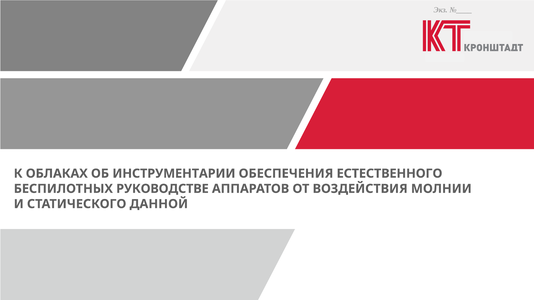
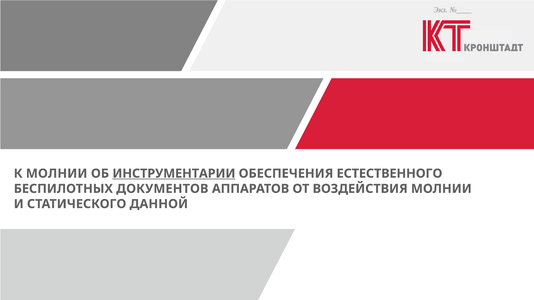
К ОБЛАКАХ: ОБЛАКАХ -> МОЛНИИ (57, 174)
ИНСТРУМЕНТАРИИ underline: none -> present (174, 174)
РУКОВОДСТВЕ: РУКОВОДСТВЕ -> ДОКУМЕНТОВ (162, 189)
